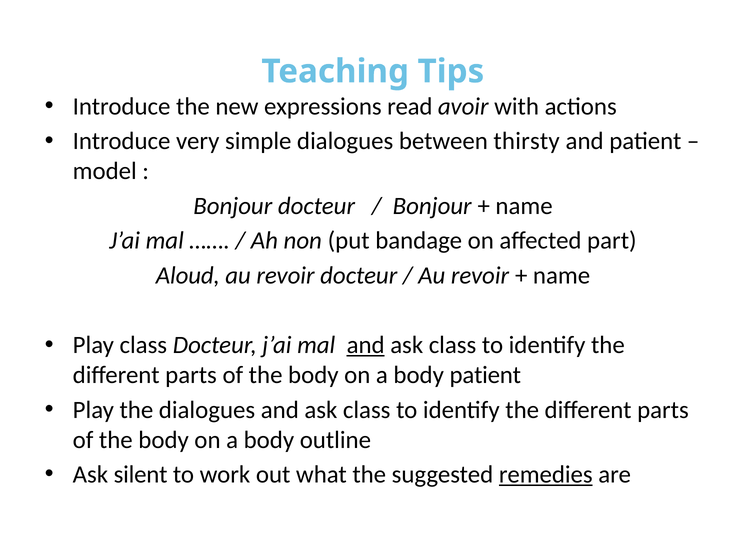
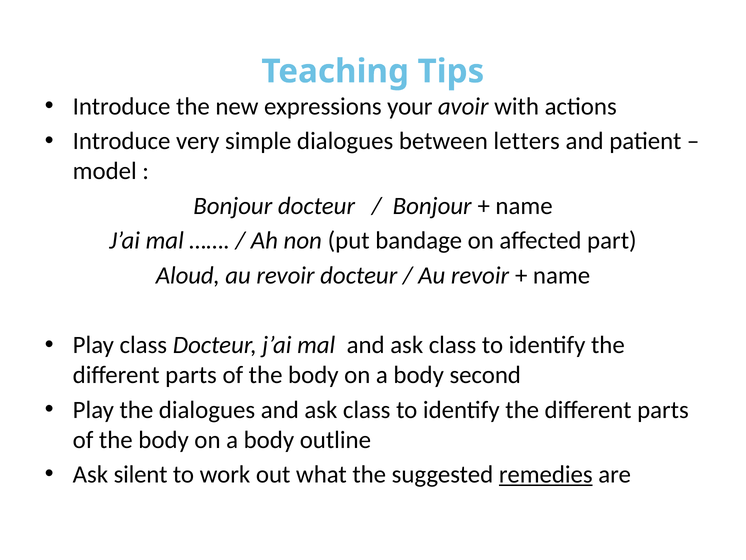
read: read -> your (410, 106)
thirsty: thirsty -> letters (527, 141)
and underline: present -> none (366, 345)
body patient: patient -> second (485, 375)
